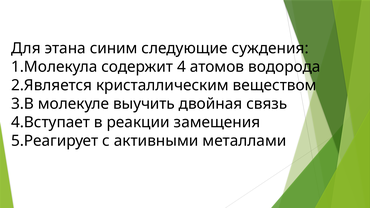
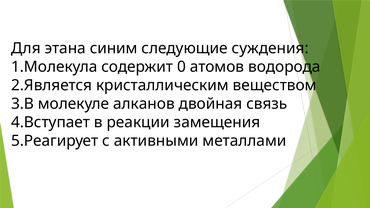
4: 4 -> 0 (182, 67)
выучить: выучить -> алканов (144, 104)
